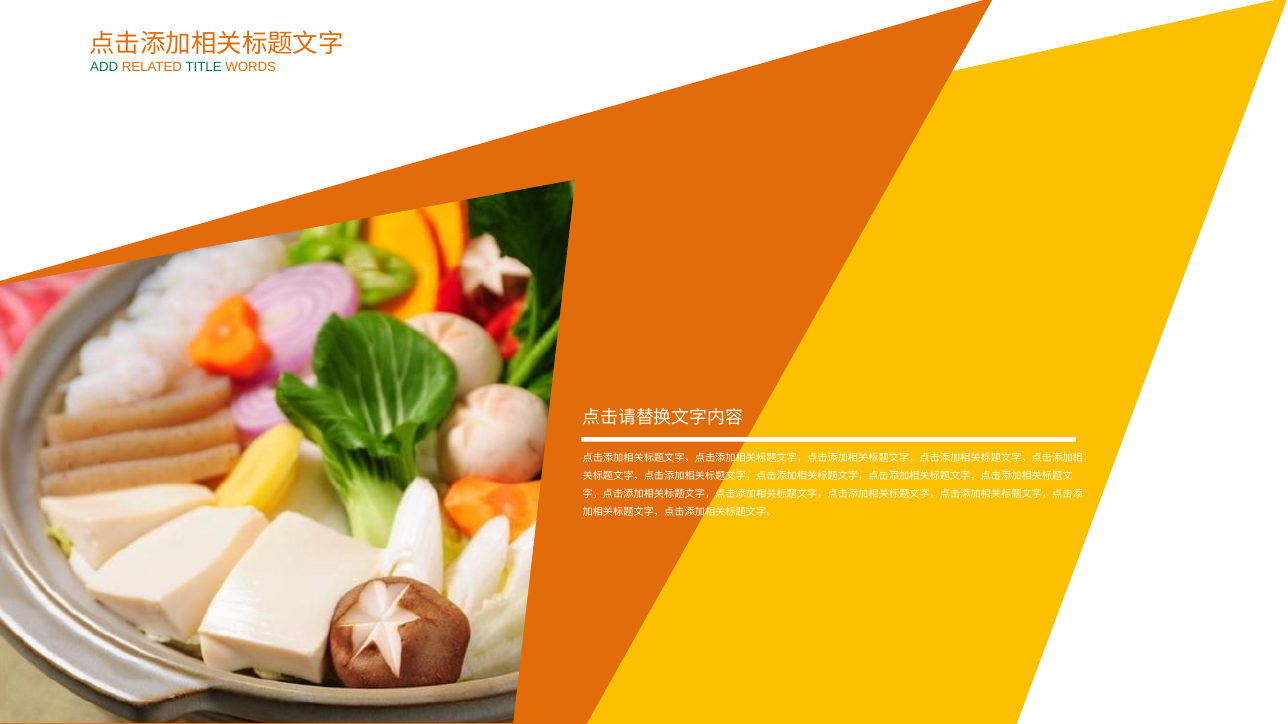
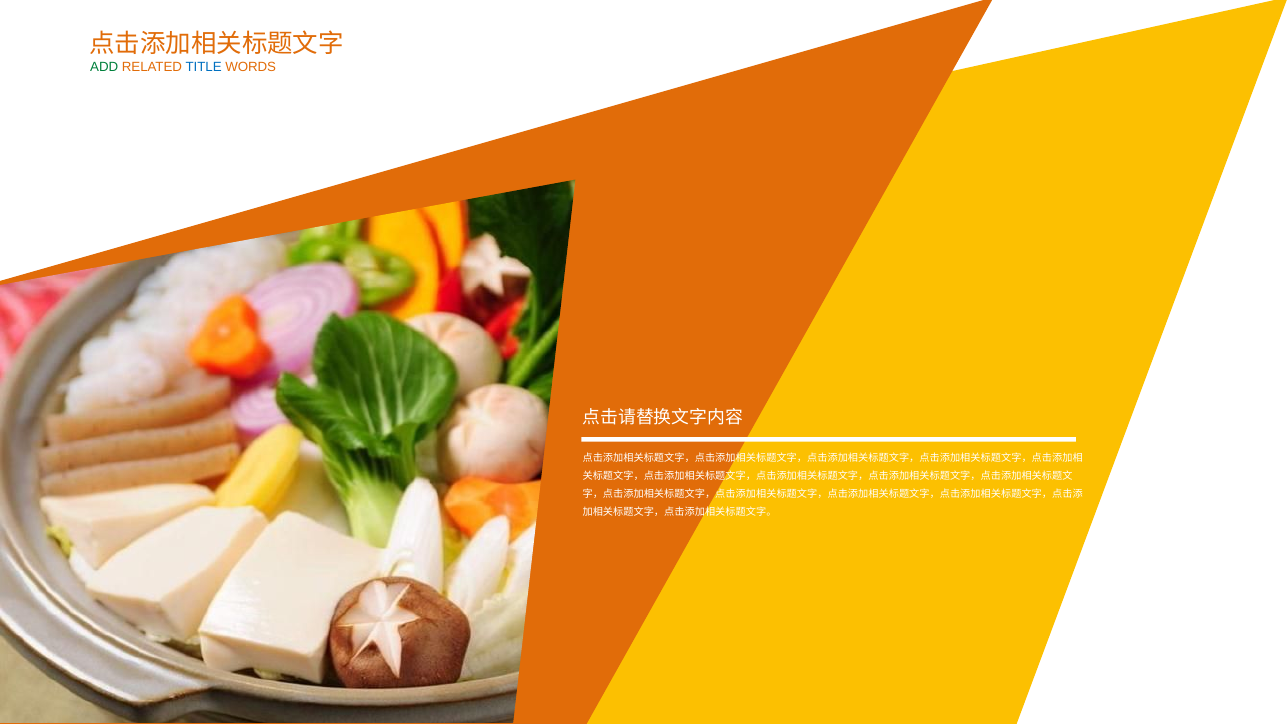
TITLE colour: green -> blue (204, 68)
